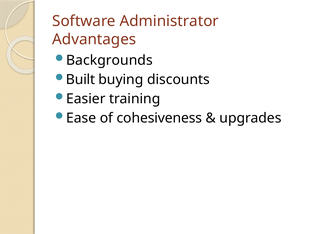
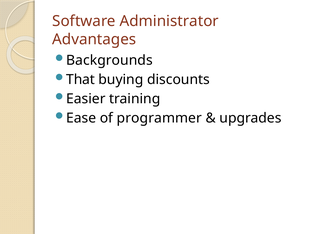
Built: Built -> That (81, 80)
cohesiveness: cohesiveness -> programmer (159, 118)
